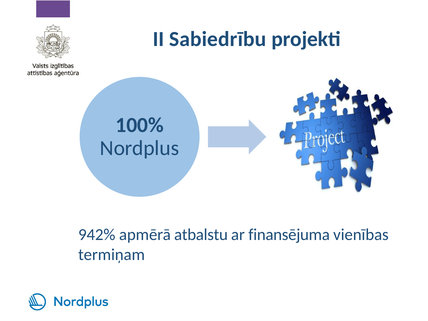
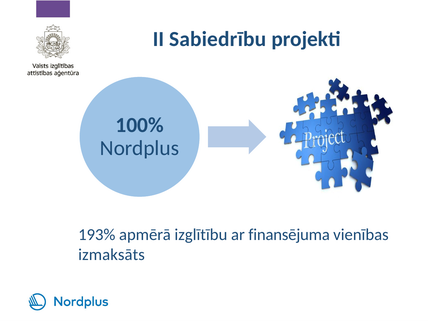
942%: 942% -> 193% (97, 235)
atbalstu: atbalstu -> izglītību (201, 235)
termiņam: termiņam -> izmaksāts (111, 255)
